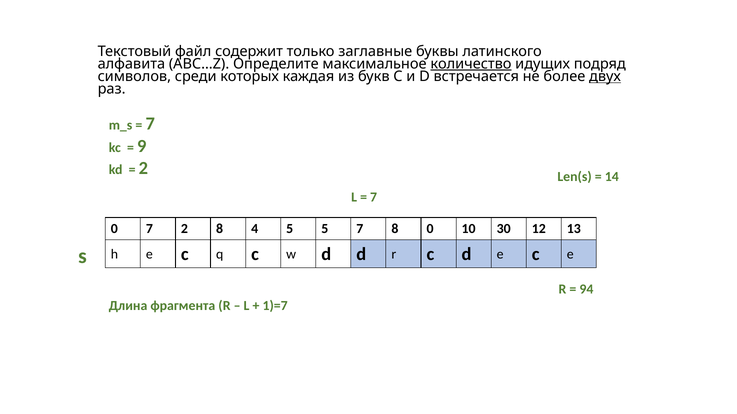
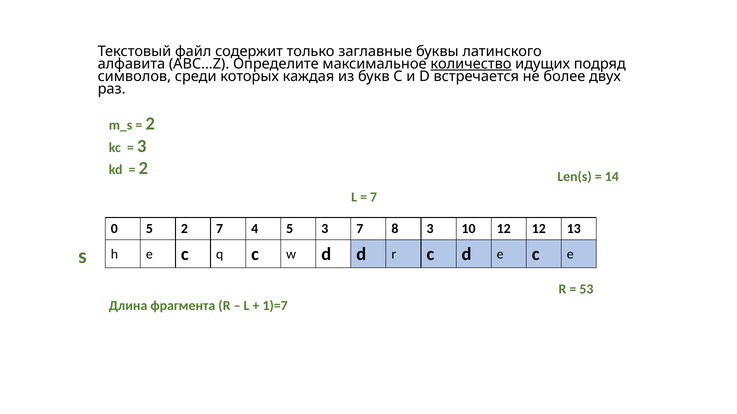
двух underline: present -> none (605, 77)
7: 7 -> 2 (150, 124)
9: 9 -> 3 (142, 146)
0 7: 7 -> 5 (149, 229)
2 8: 8 -> 7 (220, 229)
5 5: 5 -> 3 (325, 229)
8 0: 0 -> 3 (430, 229)
10 30: 30 -> 12 (504, 229)
94: 94 -> 53 (586, 290)
